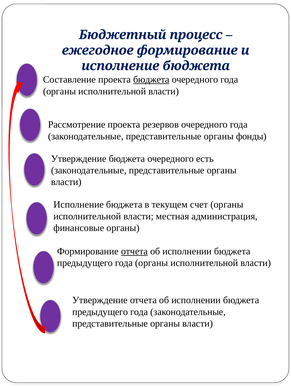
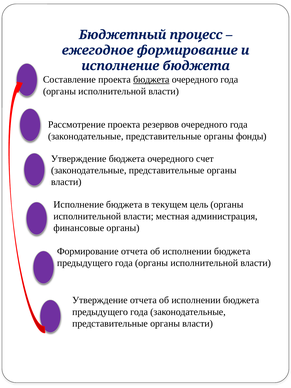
есть: есть -> счет (205, 159)
счет: счет -> цель (199, 205)
отчета underline: present -> none (134, 251)
